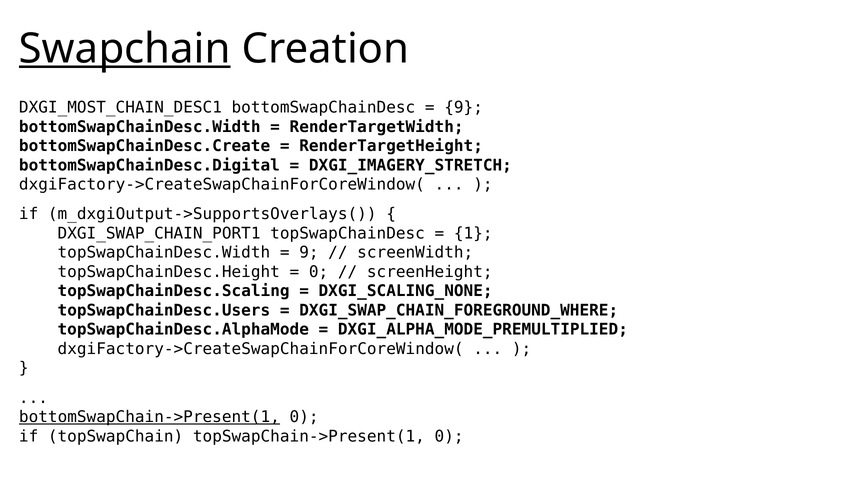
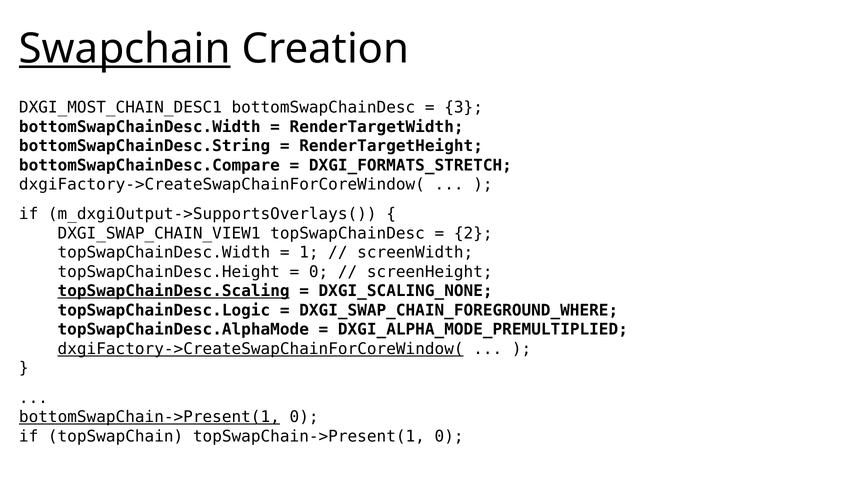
9: 9 -> 3 (464, 108)
bottomSwapChainDesc.Create: bottomSwapChainDesc.Create -> bottomSwapChainDesc.String (145, 146)
bottomSwapChainDesc.Digital: bottomSwapChainDesc.Digital -> bottomSwapChainDesc.Compare (149, 165)
DXGI_IMAGERY_STRETCH: DXGI_IMAGERY_STRETCH -> DXGI_FORMATS_STRETCH (410, 165)
DXGI_SWAP_CHAIN_PORT1: DXGI_SWAP_CHAIN_PORT1 -> DXGI_SWAP_CHAIN_VIEW1 (159, 233)
1: 1 -> 2 (473, 233)
9: 9 -> 1 (309, 253)
topSwapChainDesc.Scaling underline: none -> present (174, 291)
topSwapChainDesc.Users: topSwapChainDesc.Users -> topSwapChainDesc.Logic (164, 310)
dxgiFactory->CreateSwapChainForCoreWindow( underline: none -> present (261, 349)
